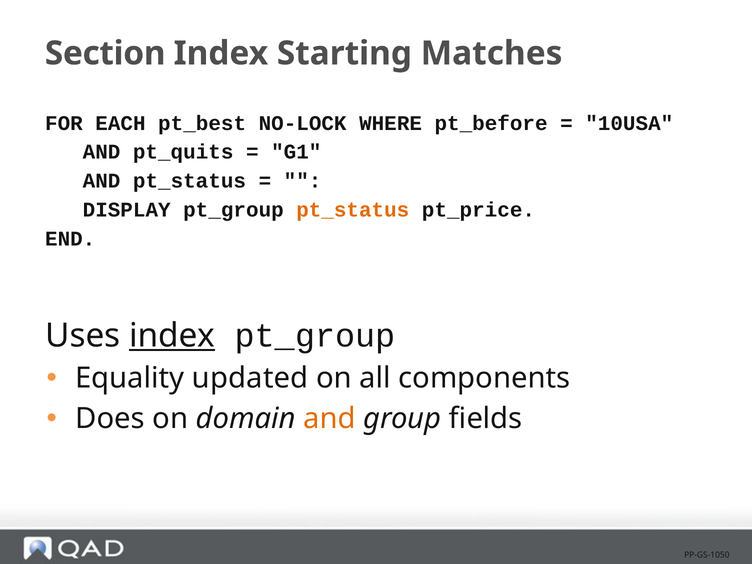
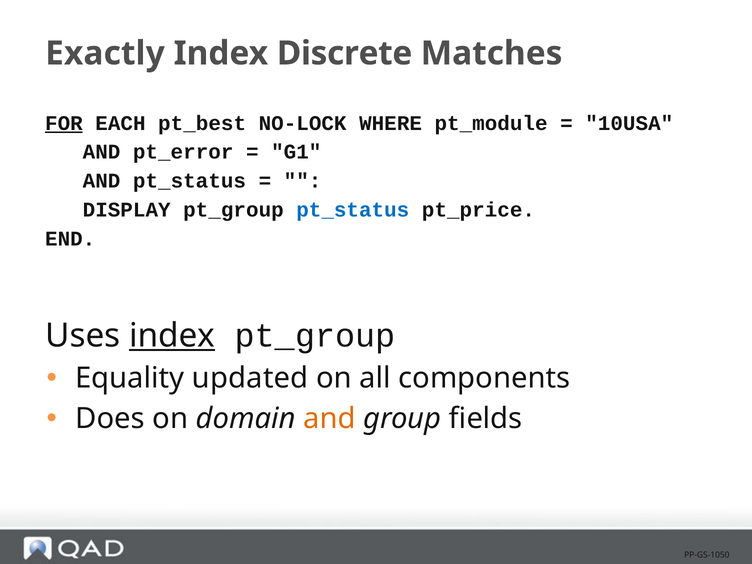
Section: Section -> Exactly (105, 53)
Starting: Starting -> Discrete (345, 53)
FOR underline: none -> present (64, 123)
pt_before: pt_before -> pt_module (491, 123)
pt_quits: pt_quits -> pt_error (183, 152)
pt_status colour: orange -> blue (353, 210)
